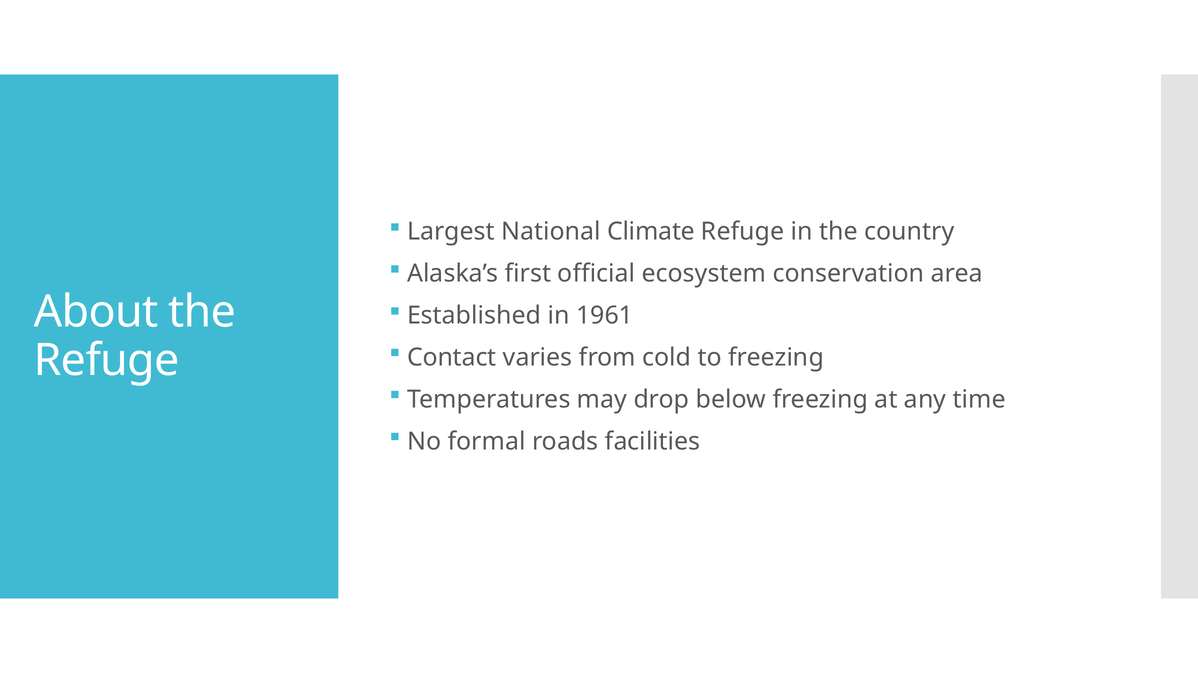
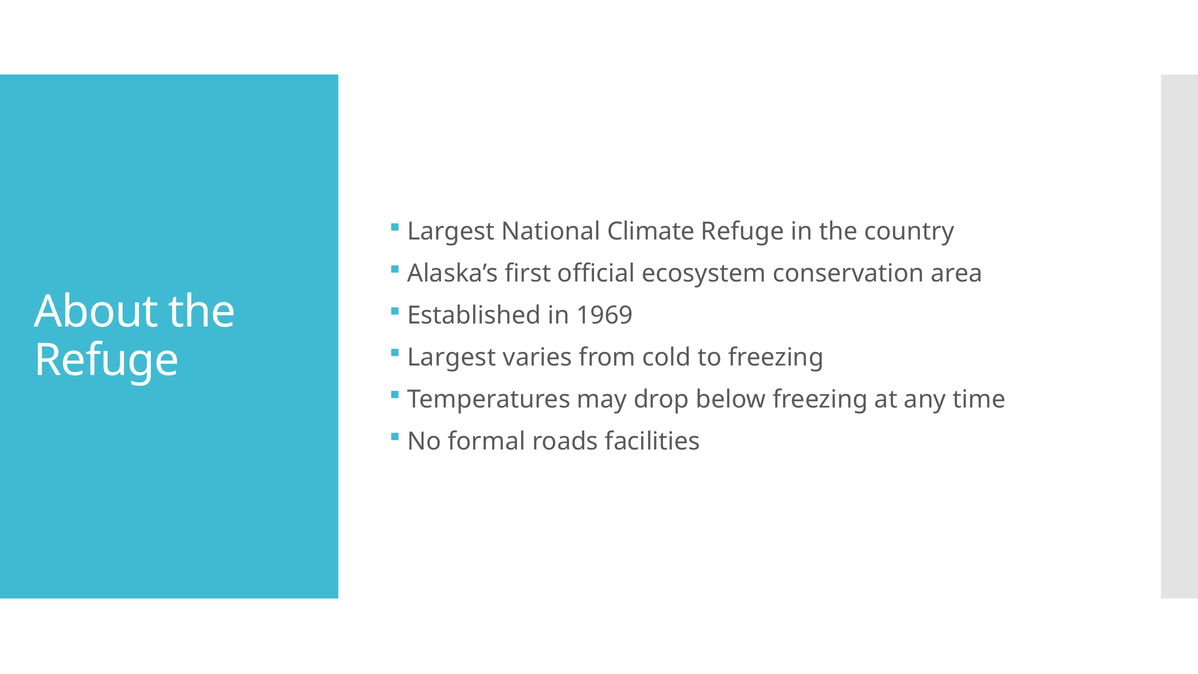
1961: 1961 -> 1969 (605, 315)
Contact: Contact -> Largest (452, 357)
